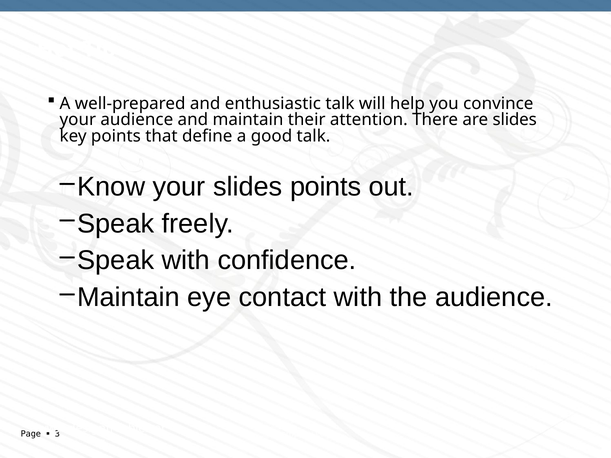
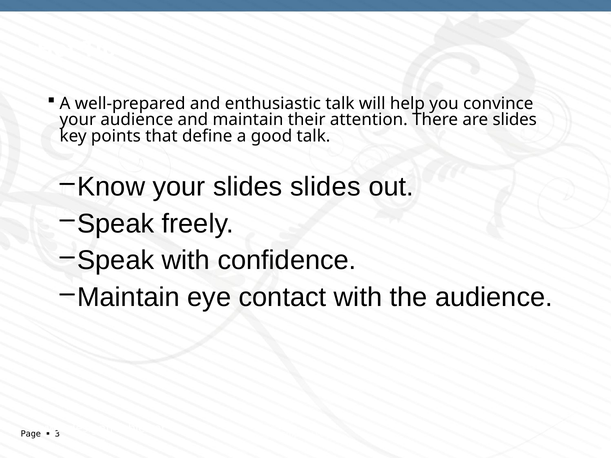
slides points: points -> slides (325, 187)
